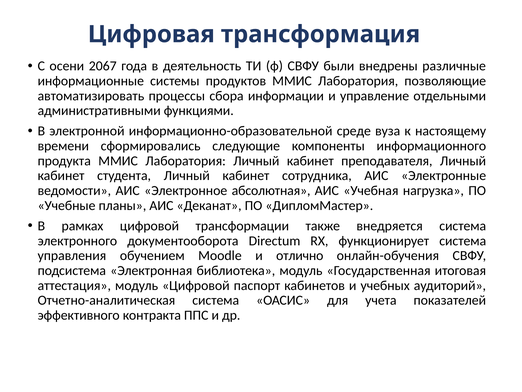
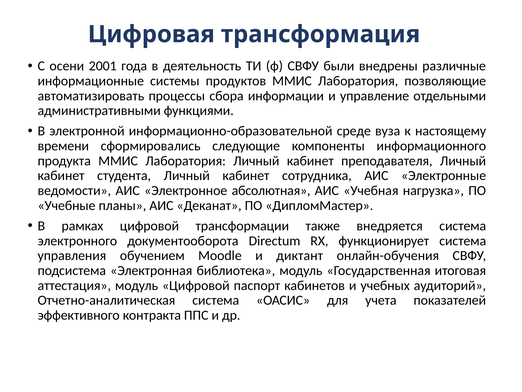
2067: 2067 -> 2001 (103, 66)
отлично: отлично -> диктант (300, 255)
